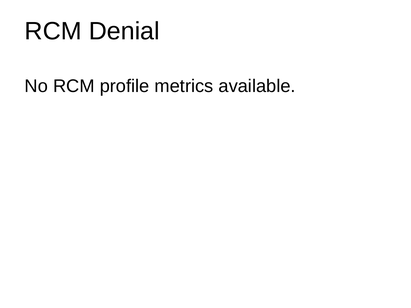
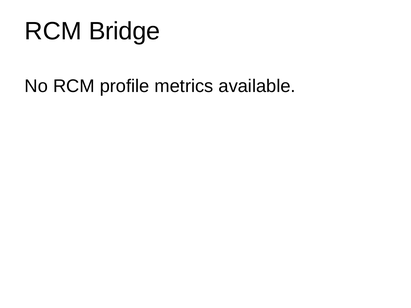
Denial: Denial -> Bridge (124, 31)
